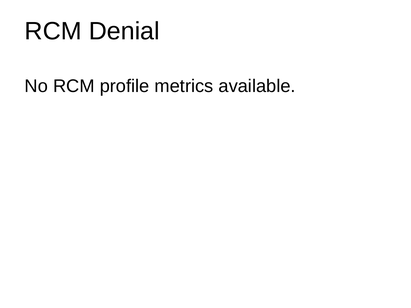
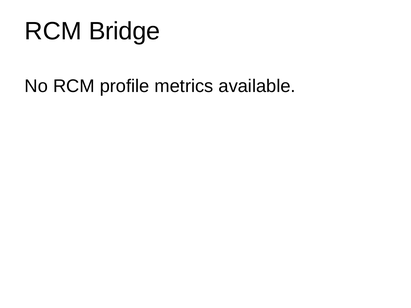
Denial: Denial -> Bridge (124, 31)
